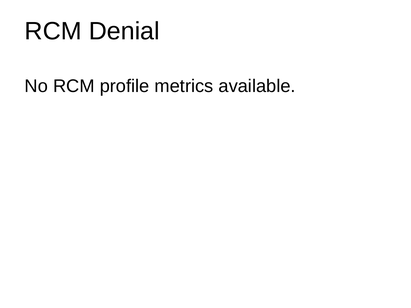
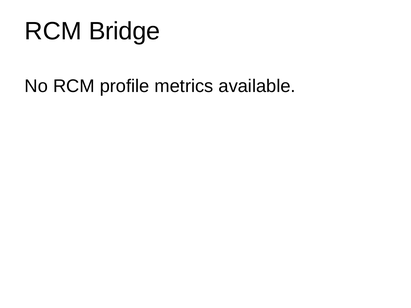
Denial: Denial -> Bridge (124, 31)
